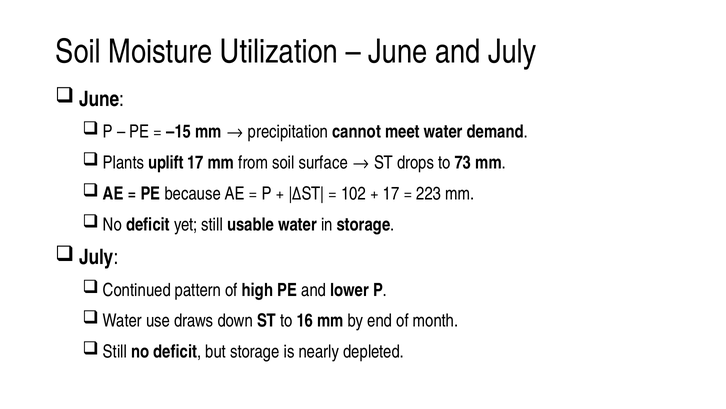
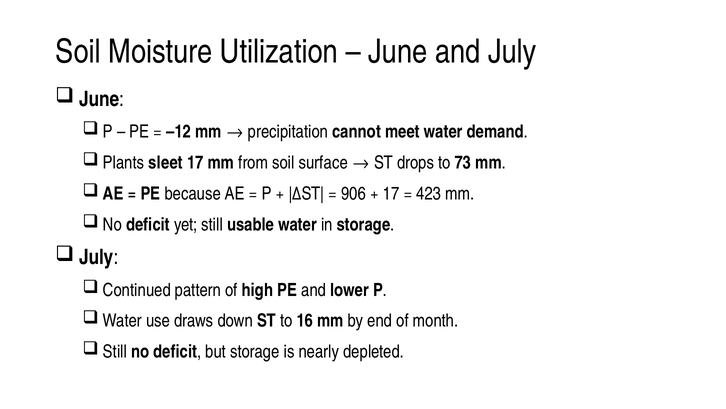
–15: –15 -> –12 (179, 132)
uplift: uplift -> sleet (166, 162)
102: 102 -> 906 (354, 193)
223: 223 -> 423 (429, 193)
